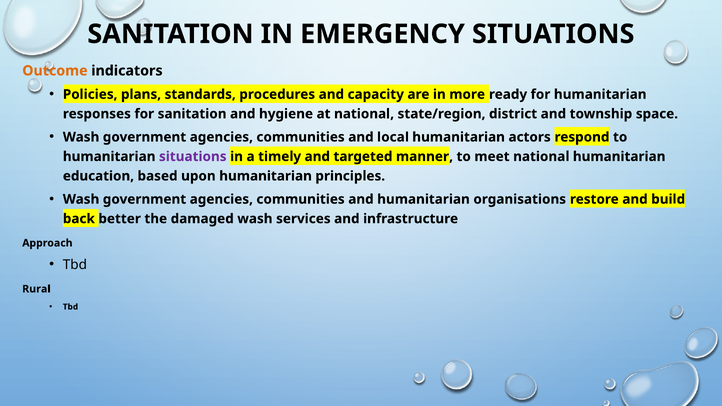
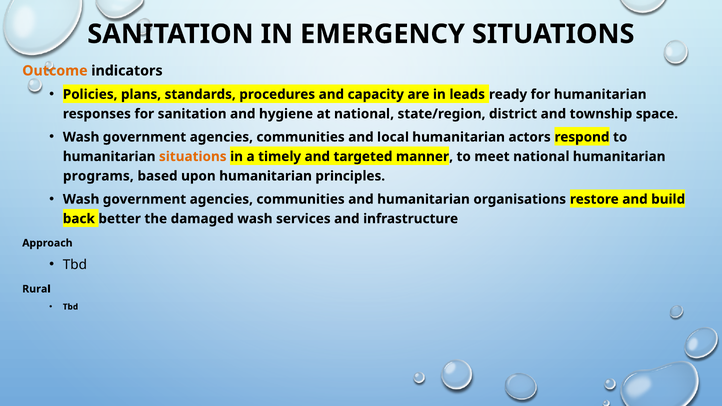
more: more -> leads (467, 94)
situations colour: purple -> orange (193, 157)
education: education -> programs (98, 176)
